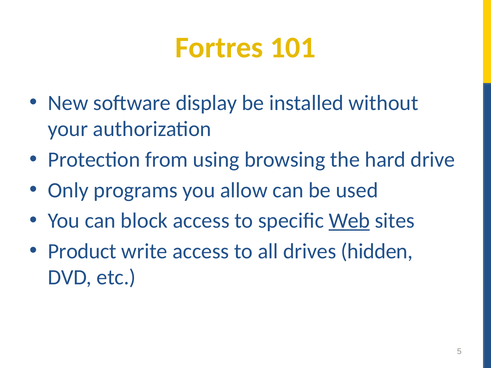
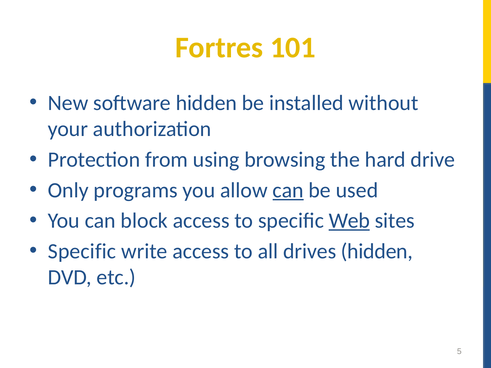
software display: display -> hidden (206, 103)
can underline: none -> present (288, 190)
Product: Product -> Specific (82, 251)
